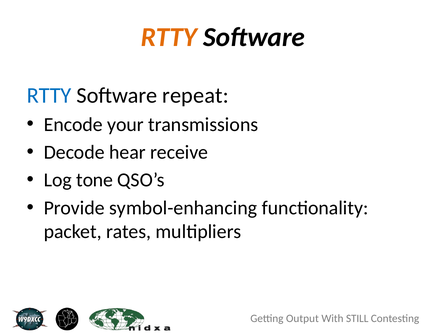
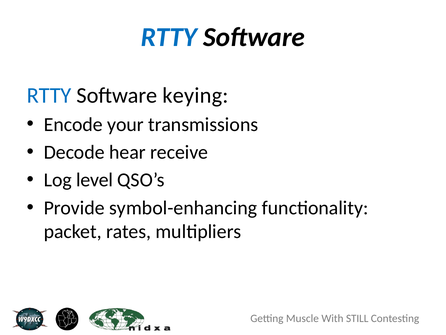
RTTY colour: orange -> blue (169, 37)
repeat: repeat -> keying (195, 95)
tone: tone -> level (95, 180)
Output: Output -> Muscle (302, 318)
